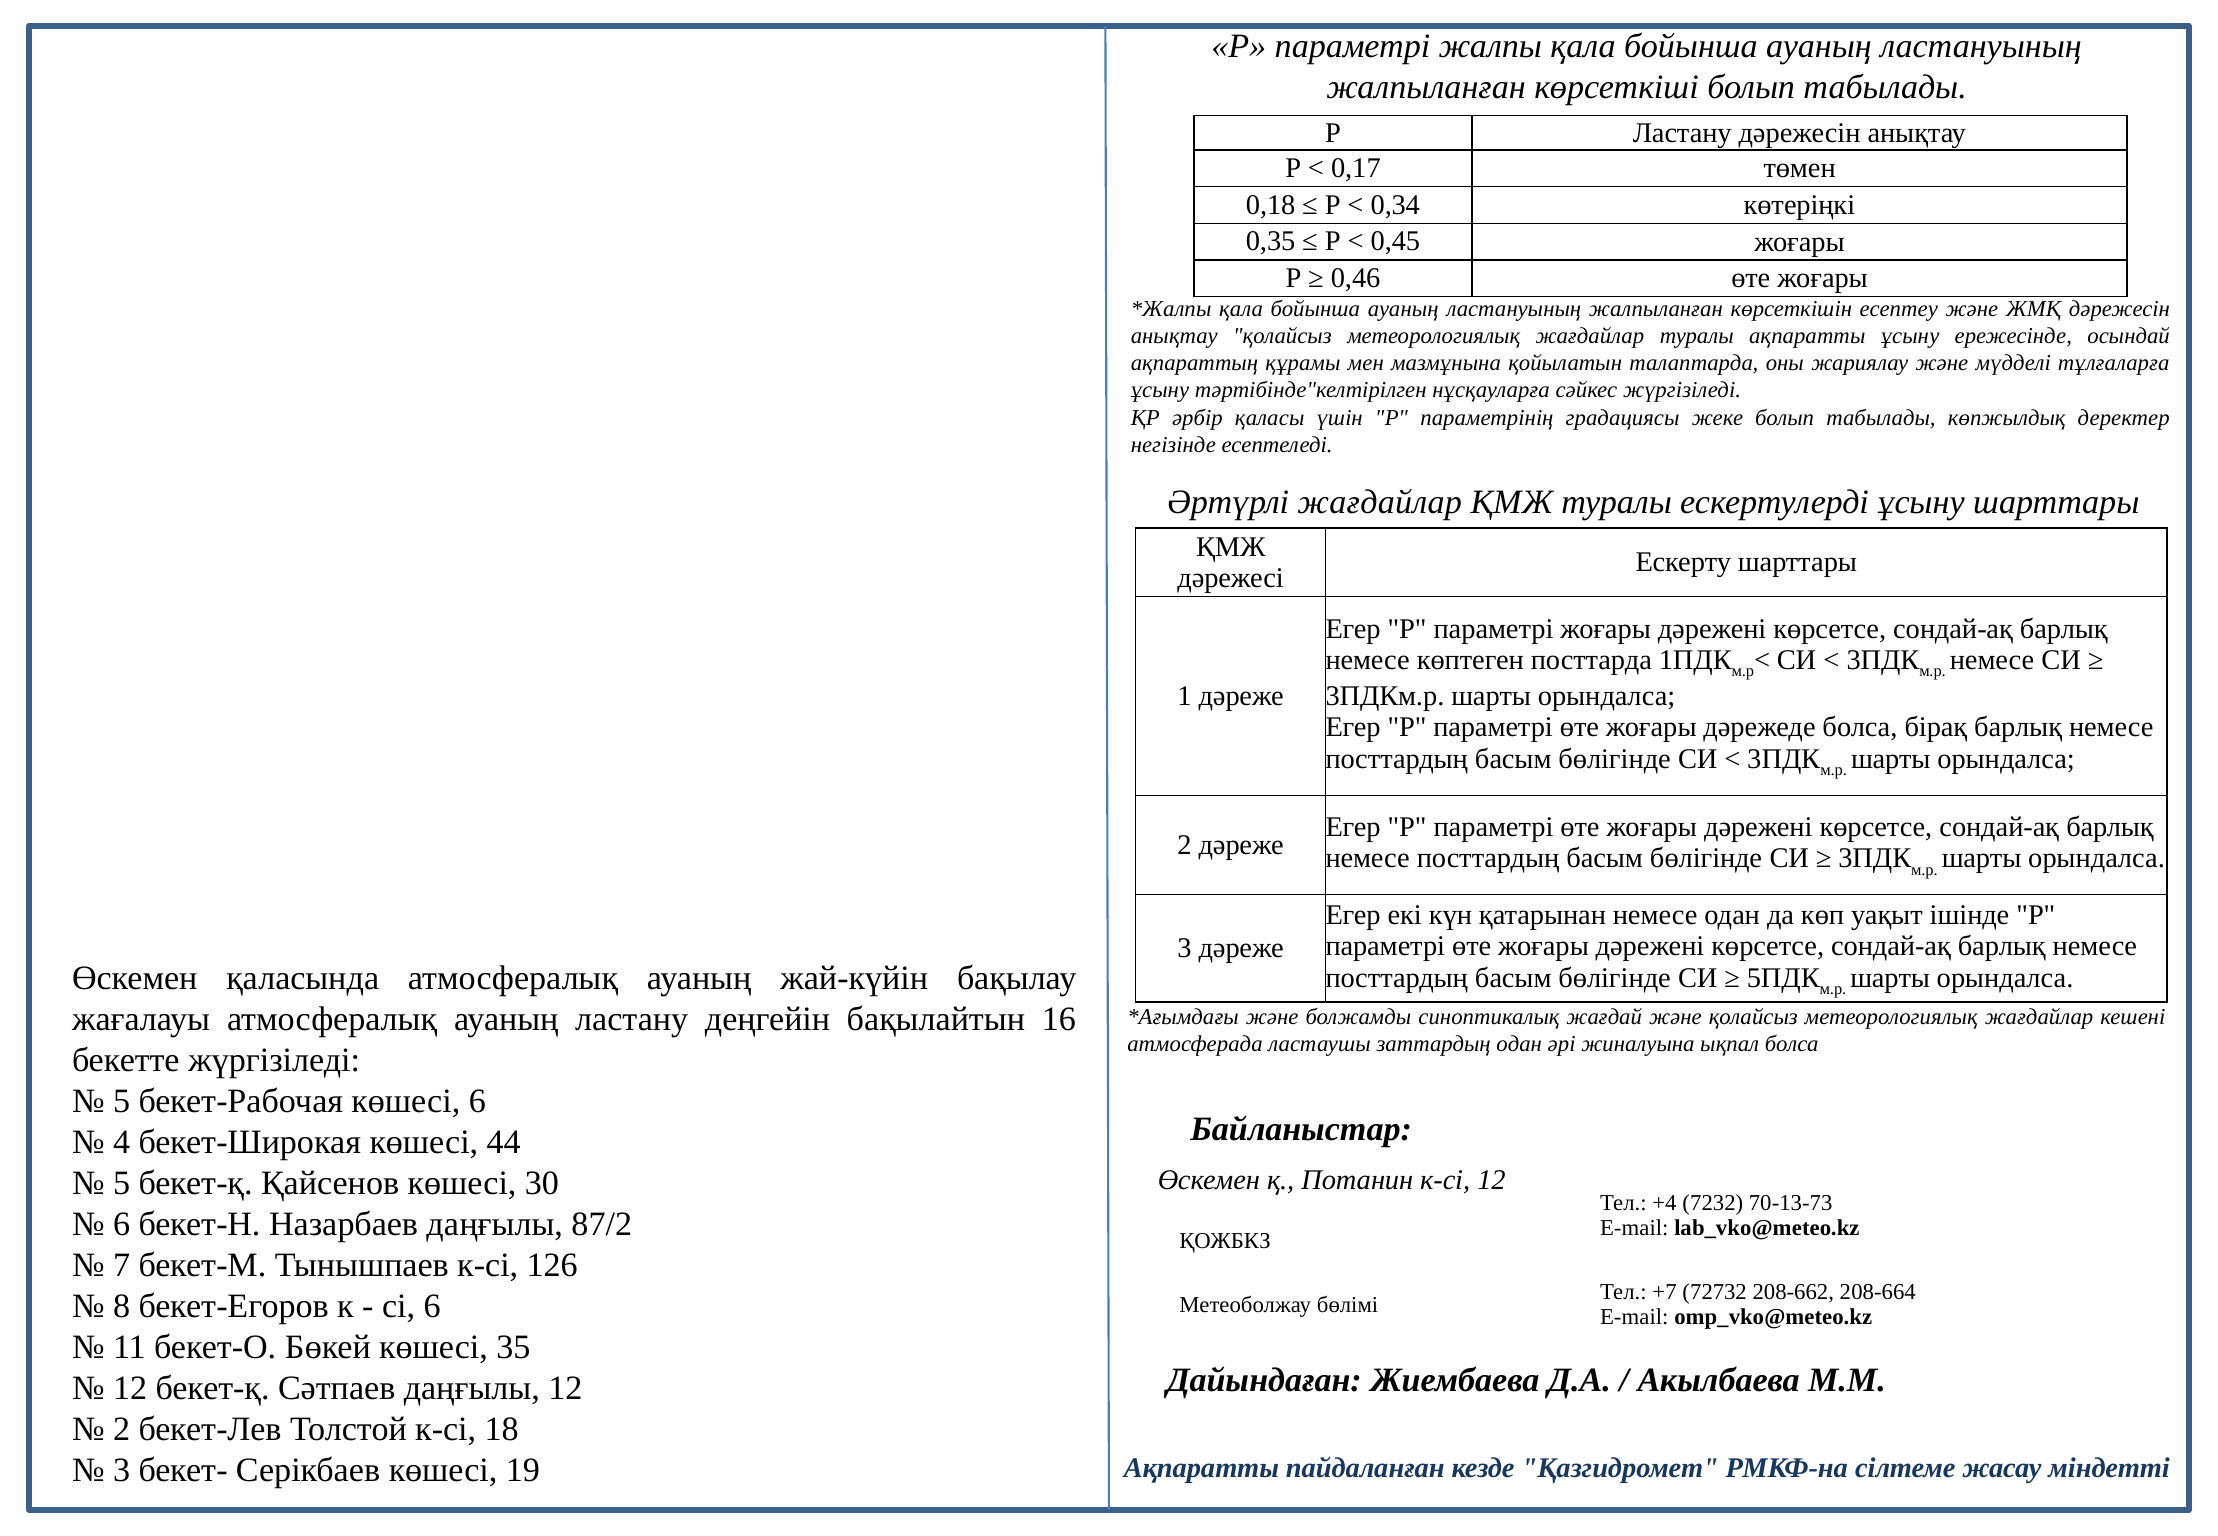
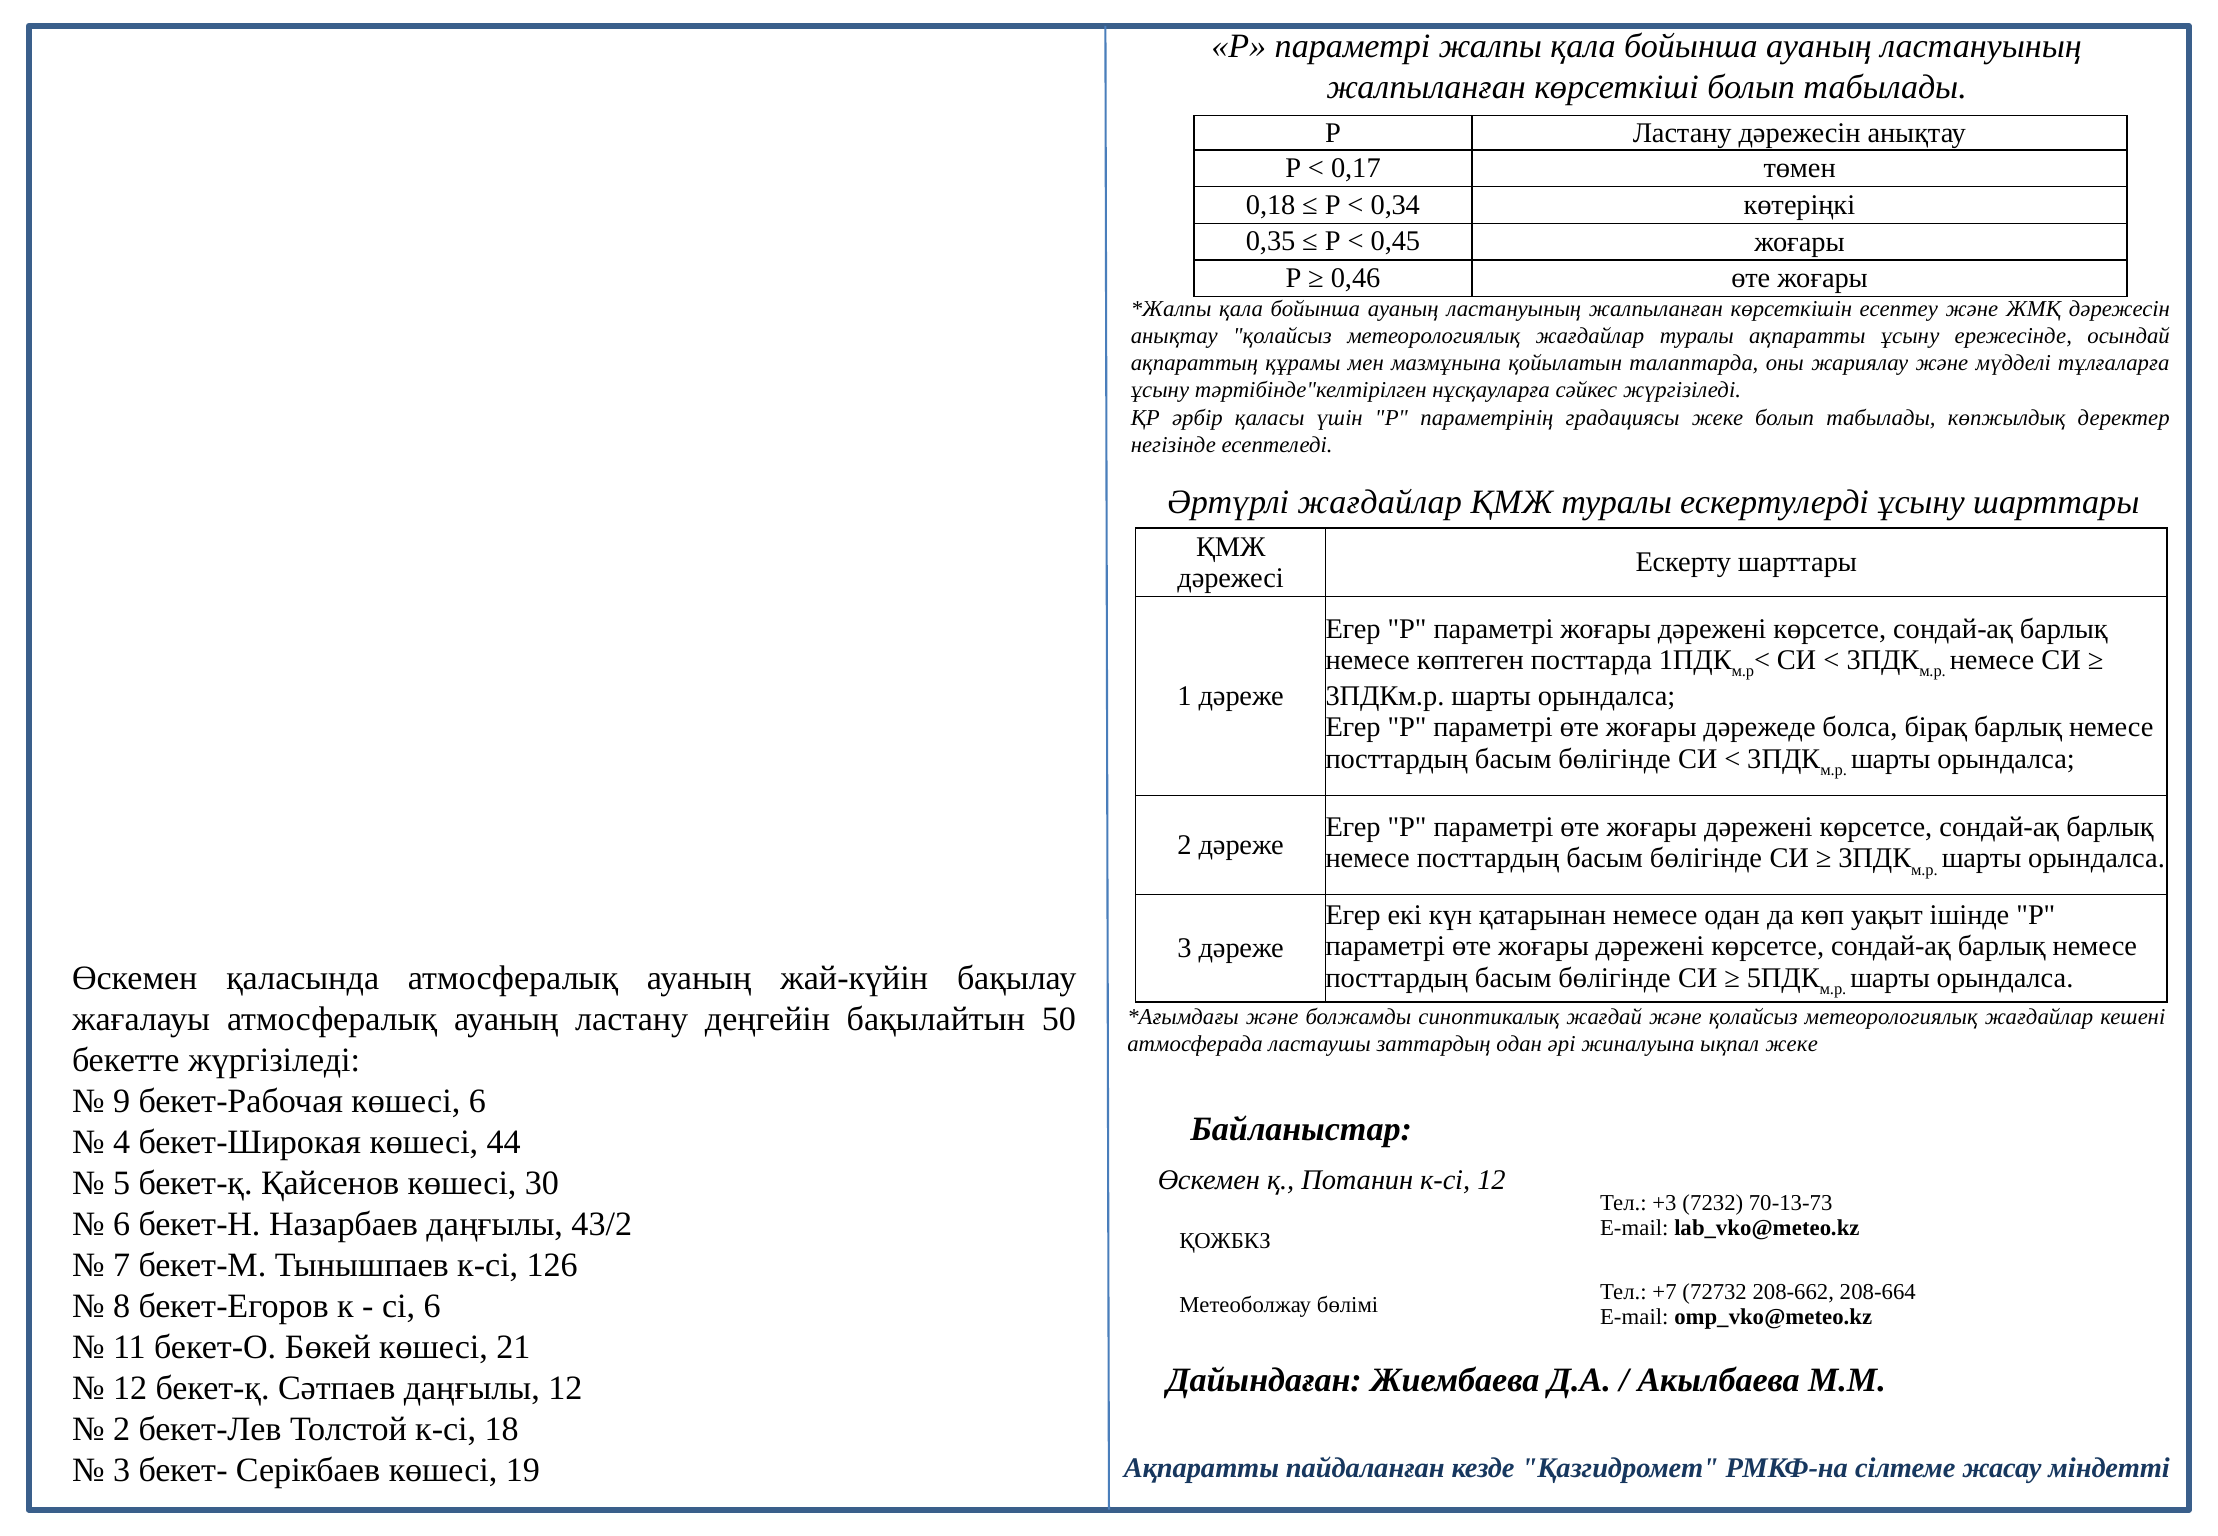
16: 16 -> 50 (1059, 1019)
ықпал болса: болса -> жеке (1792, 1043)
5: 5 -> 9 (122, 1101)
+4: +4 -> +3 (1664, 1203)
87/2: 87/2 -> 43/2 (602, 1224)
35: 35 -> 21 (513, 1346)
